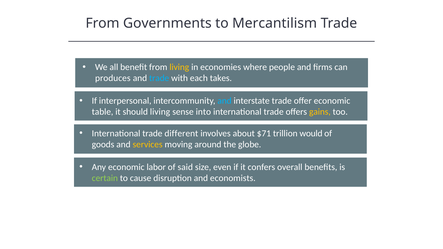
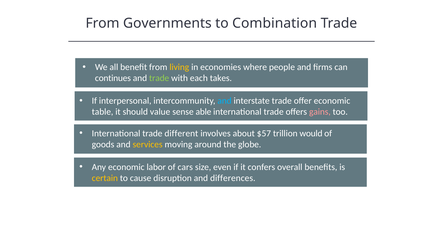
Mercantilism: Mercantilism -> Combination (275, 23)
produces: produces -> continues (113, 78)
trade colour: light blue -> light green (159, 78)
should living: living -> value (160, 112)
into: into -> able (203, 112)
gains colour: yellow -> pink (320, 112)
$71: $71 -> $57 (264, 133)
said: said -> cars (185, 167)
certain colour: light green -> yellow (105, 178)
economists: economists -> differences (233, 178)
